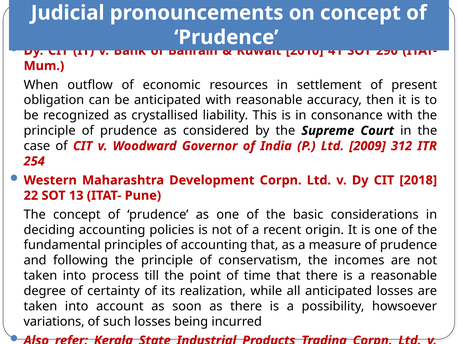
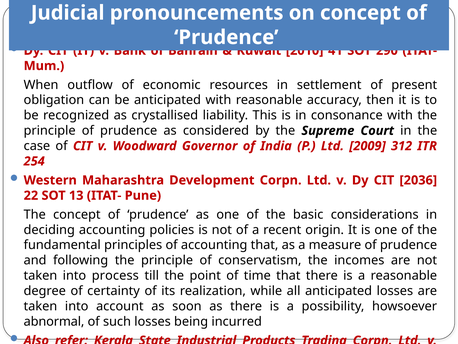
2018: 2018 -> 2036 (418, 180)
variations: variations -> abnormal (54, 321)
